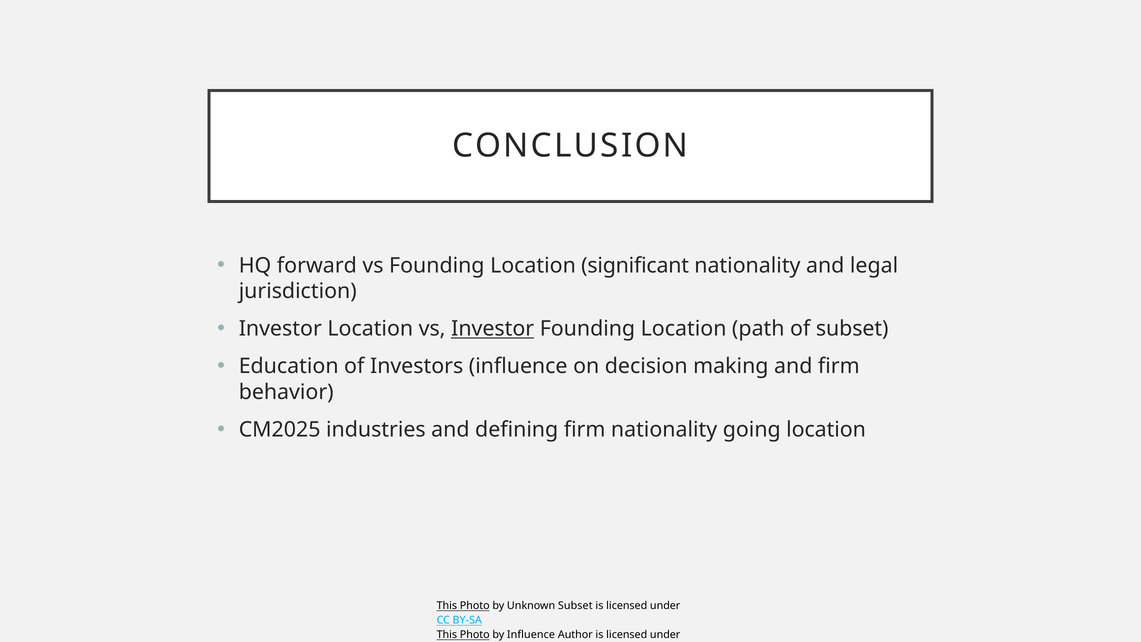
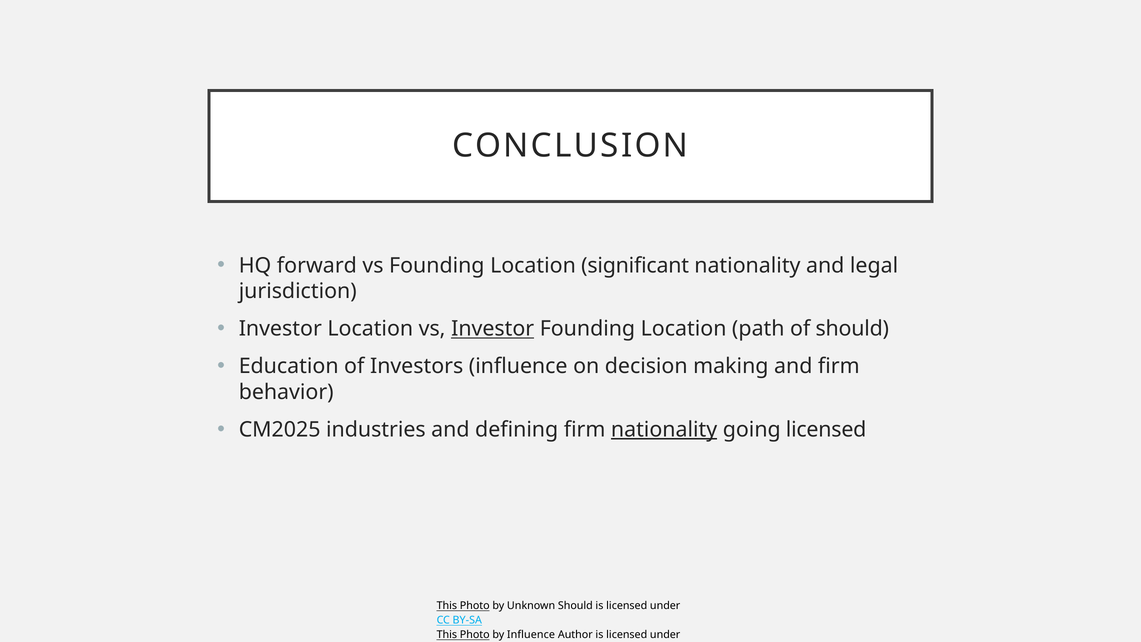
of subset: subset -> should (852, 329)
nationality underline: none -> present (664, 430)
going location: location -> licensed (826, 430)
Unknown Subset: Subset -> Should (575, 606)
